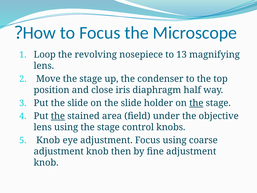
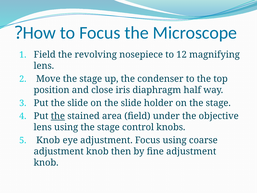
Loop: Loop -> Field (45, 55)
13: 13 -> 12 (182, 55)
the underline: present -> none (196, 103)
